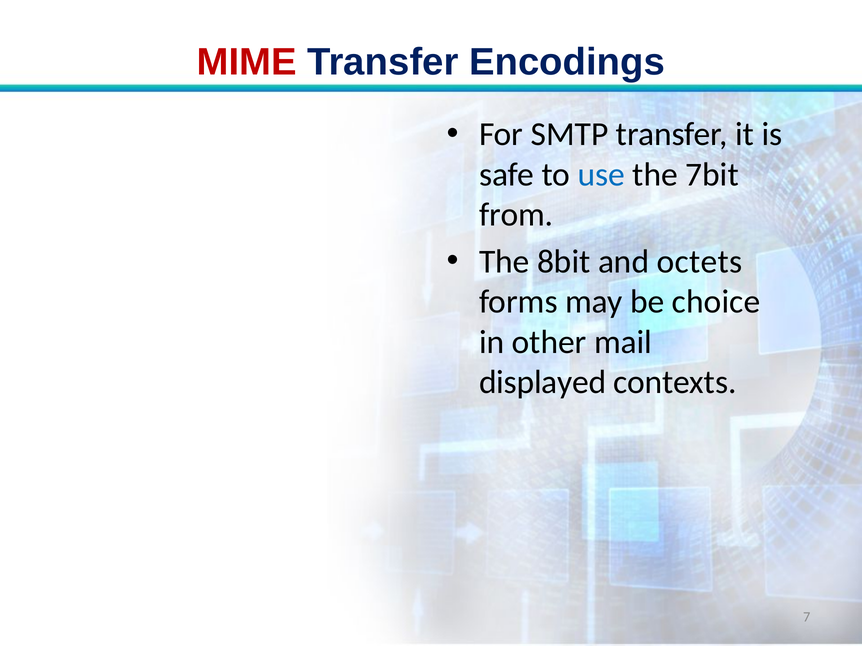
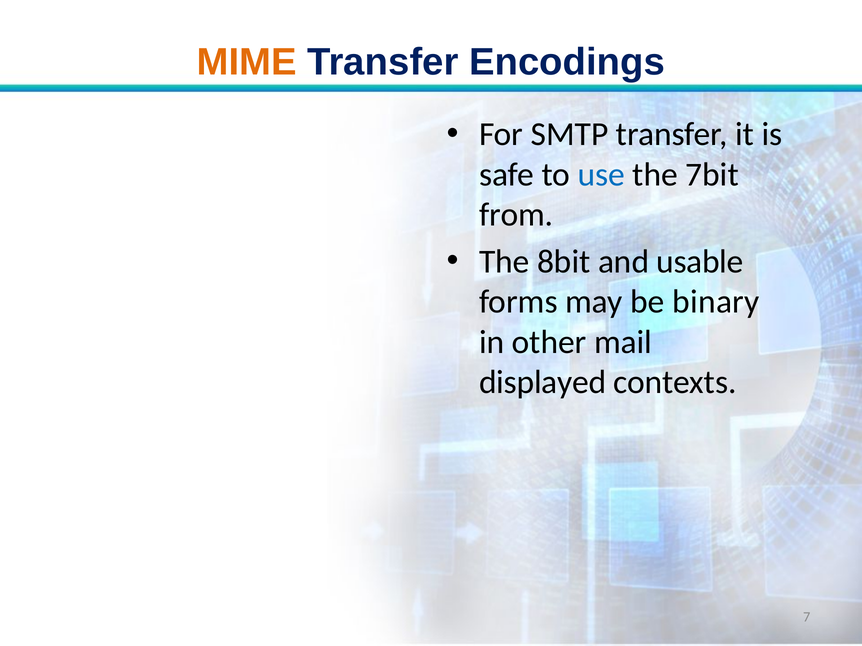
MIME colour: red -> orange (247, 62)
octets: octets -> usable (700, 262)
choice: choice -> binary (716, 302)
